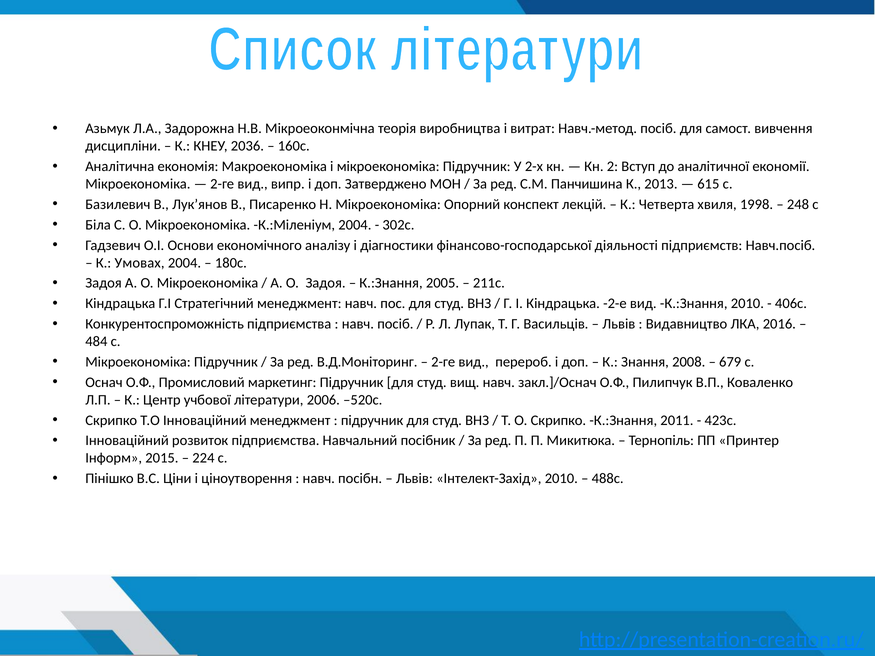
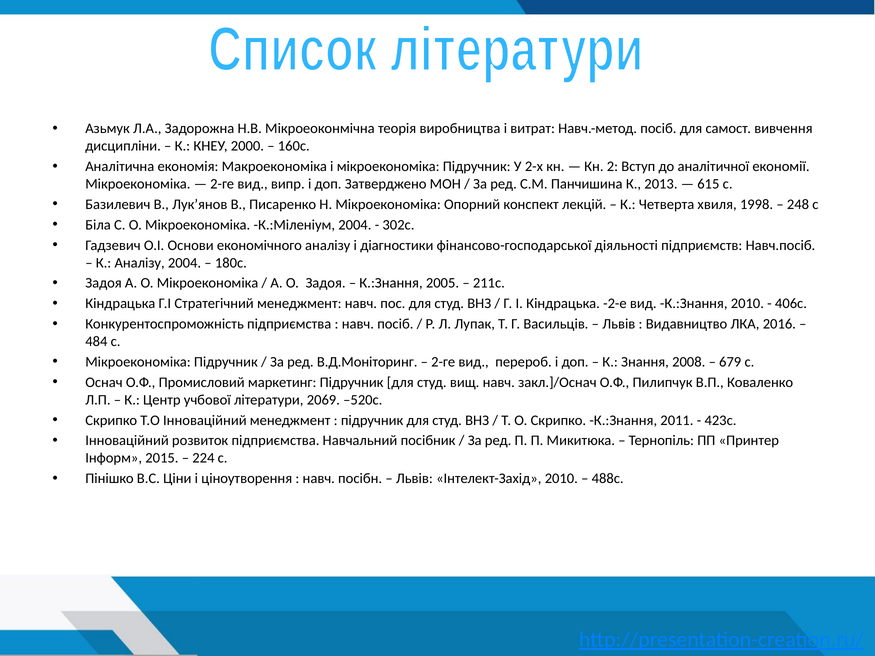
2036: 2036 -> 2000 (247, 146)
К Умовах: Умовах -> Аналізу (140, 263)
2006: 2006 -> 2069 (323, 400)
